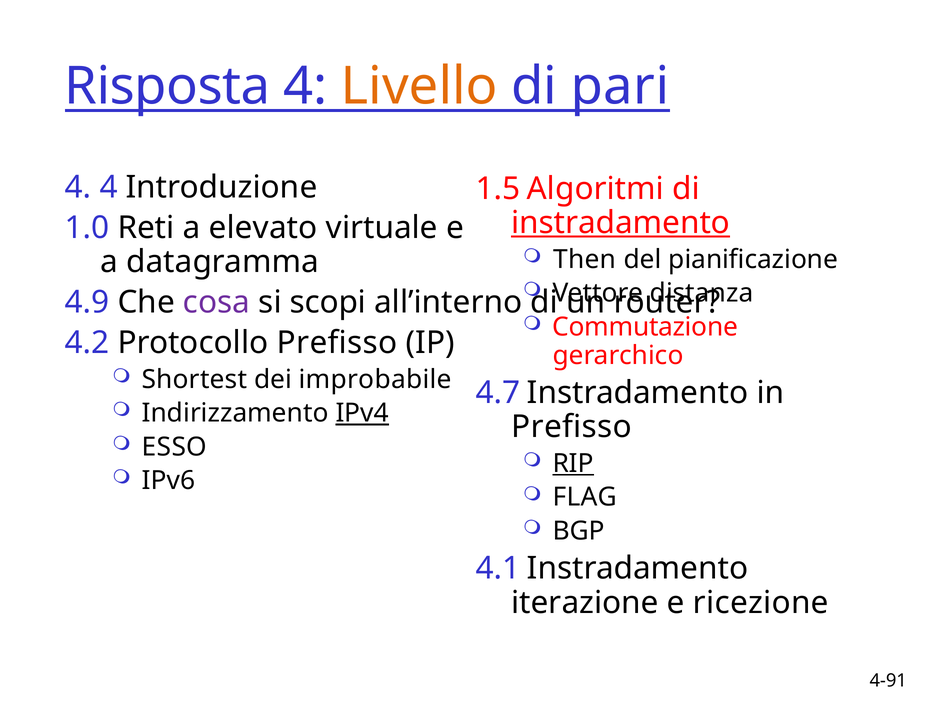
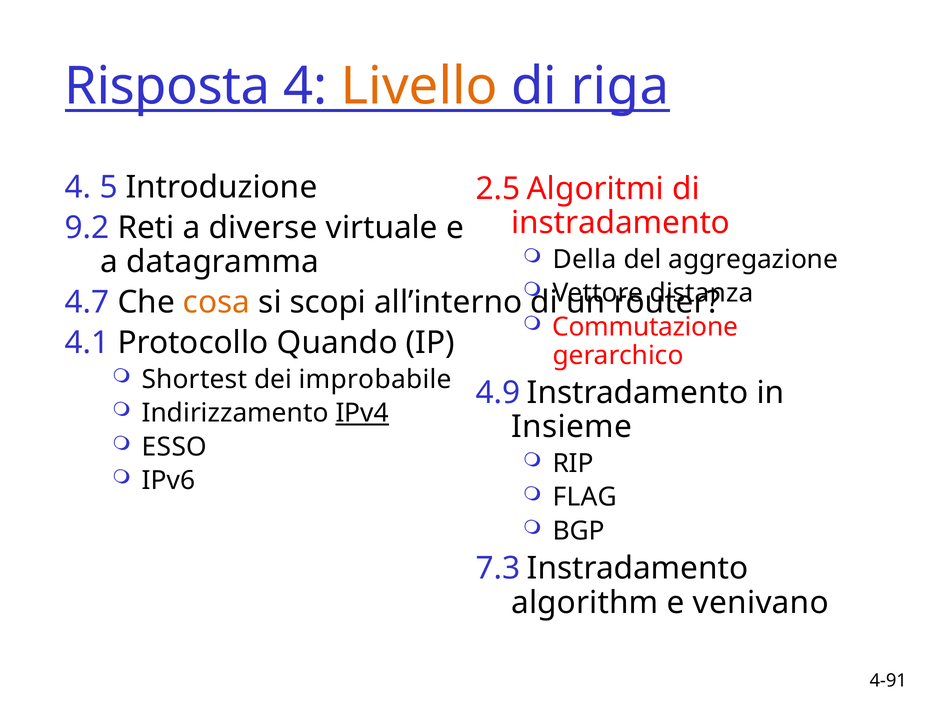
pari: pari -> riga (620, 87)
4 4: 4 -> 5 (109, 188)
1.5: 1.5 -> 2.5 (498, 189)
instradamento underline: present -> none (621, 223)
1.0: 1.0 -> 9.2 (87, 228)
elevato: elevato -> diverse (263, 228)
Then: Then -> Della (585, 260)
pianificazione: pianificazione -> aggregazione (753, 260)
4.9: 4.9 -> 4.7 (87, 302)
cosa colour: purple -> orange (217, 302)
4.2: 4.2 -> 4.1 (87, 343)
Protocollo Prefisso: Prefisso -> Quando (337, 343)
4.7: 4.7 -> 4.9 (498, 393)
Prefisso: Prefisso -> Insieme (572, 427)
RIP underline: present -> none (573, 464)
4.1: 4.1 -> 7.3 (498, 569)
iterazione: iterazione -> algorithm (585, 603)
ricezione: ricezione -> venivano (761, 603)
